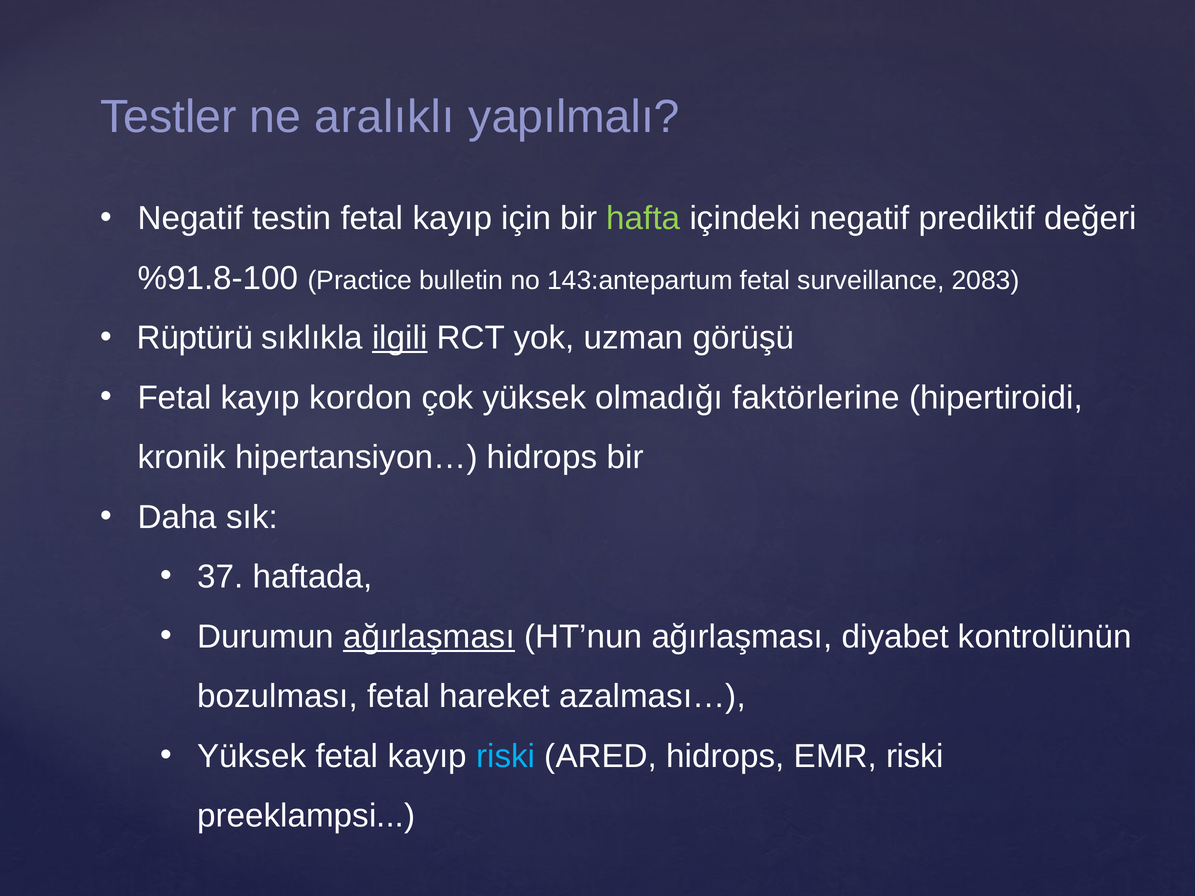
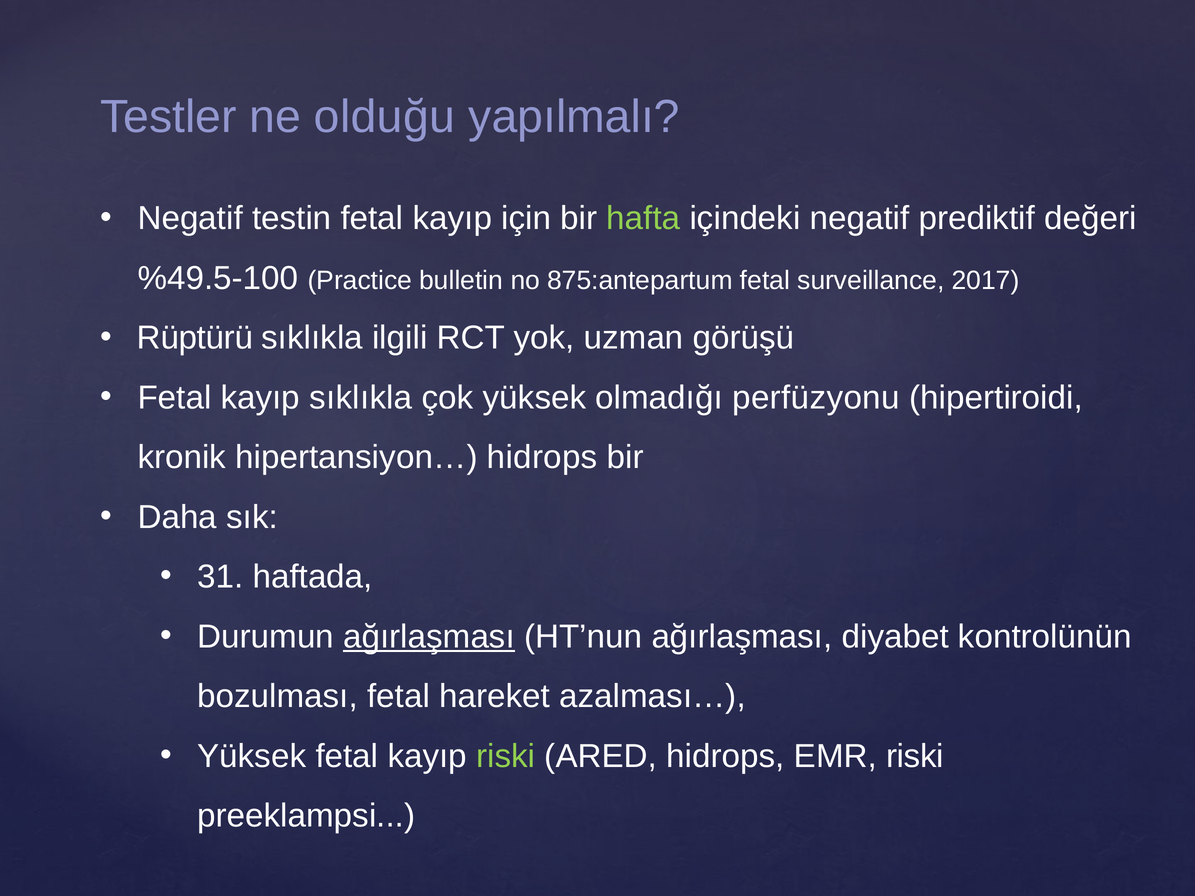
aralıklı: aralıklı -> olduğu (385, 117)
%91.8-100: %91.8-100 -> %49.5-100 (218, 278)
143:antepartum: 143:antepartum -> 875:antepartum (640, 280)
2083: 2083 -> 2017 (986, 280)
ilgili underline: present -> none (400, 338)
kayıp kordon: kordon -> sıklıkla (361, 398)
faktörlerine: faktörlerine -> perfüzyonu (816, 398)
37: 37 -> 31 (220, 577)
riski colour: light blue -> light green (506, 756)
